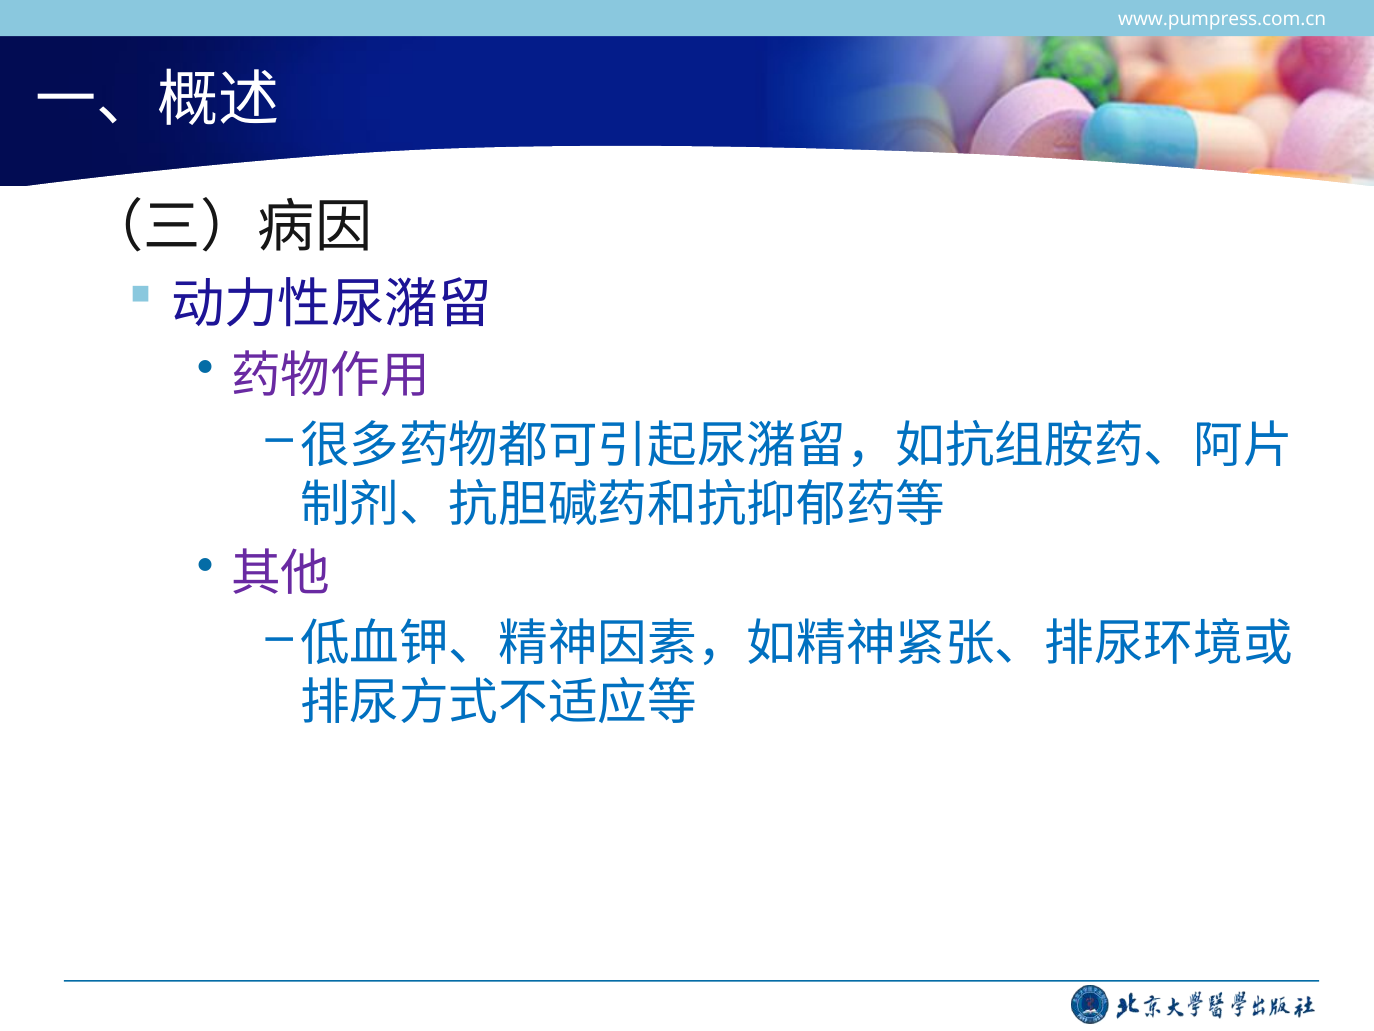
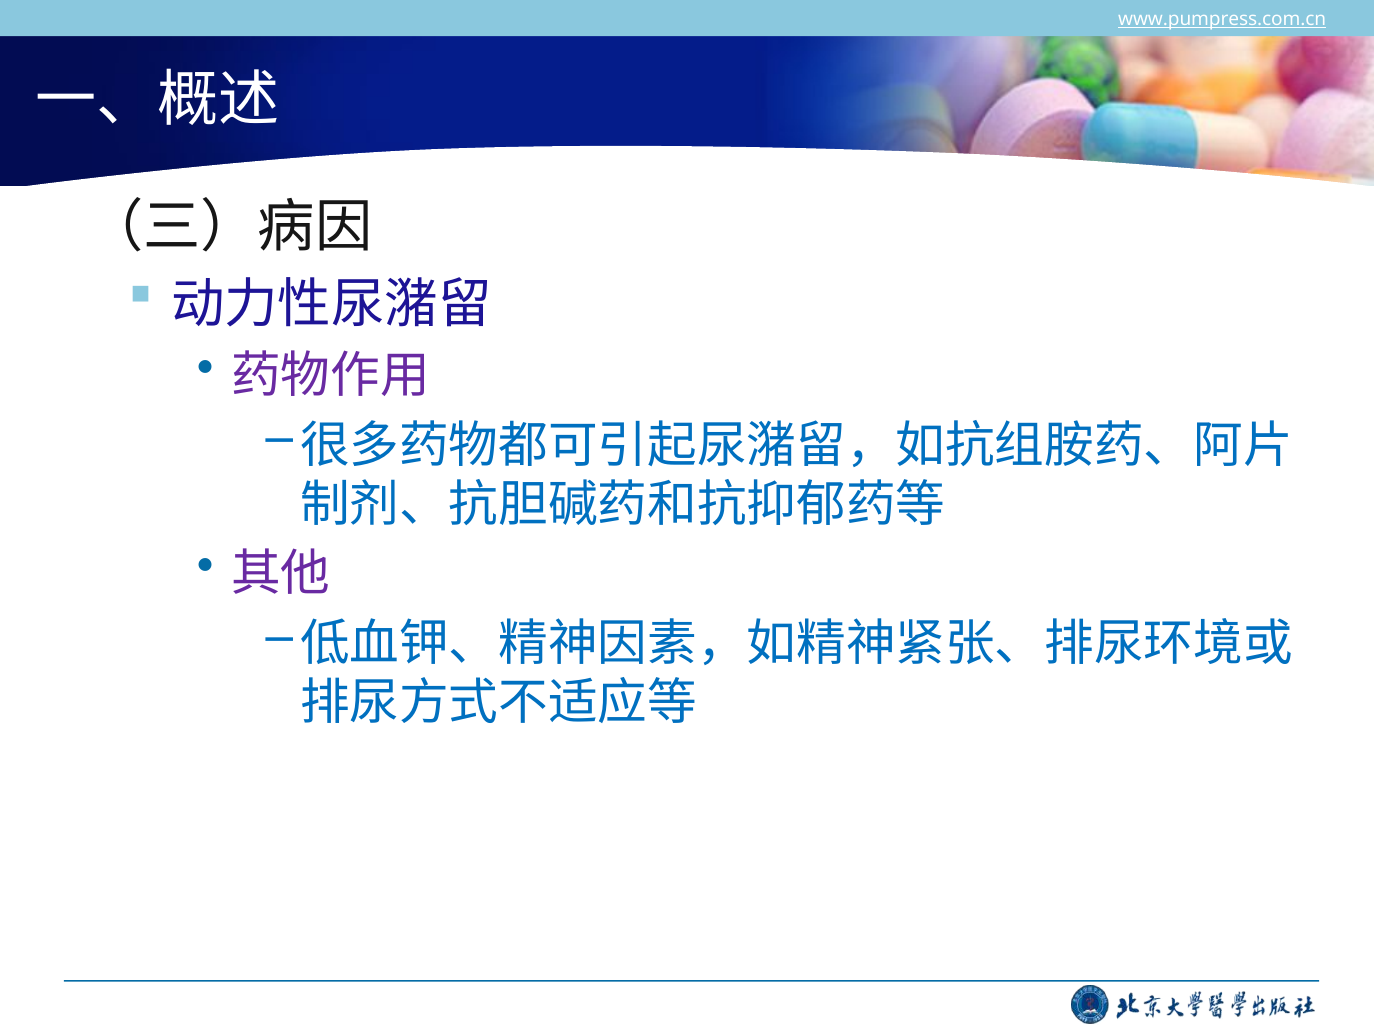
www.pumpress.com.cn underline: none -> present (1222, 20)
